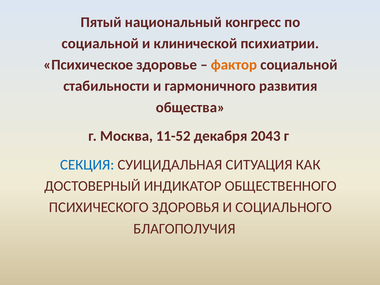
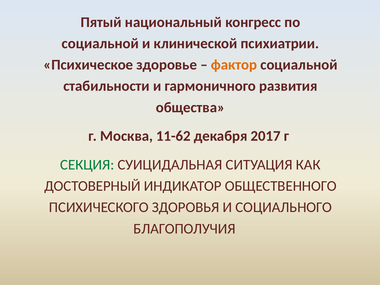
11-52: 11-52 -> 11-62 (173, 136)
2043: 2043 -> 2017 (266, 136)
СЕКЦИЯ colour: blue -> green (87, 165)
